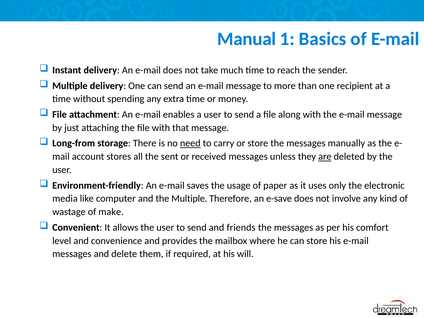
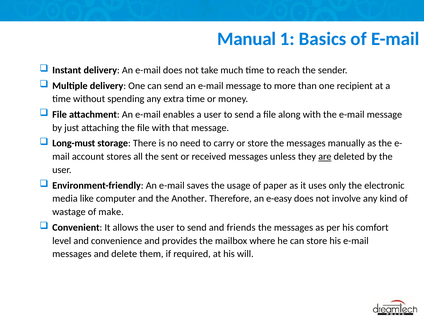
Long-from: Long-from -> Long-must (74, 143)
need underline: present -> none (190, 143)
the Multiple: Multiple -> Another (189, 199)
e-save: e-save -> e-easy (279, 199)
